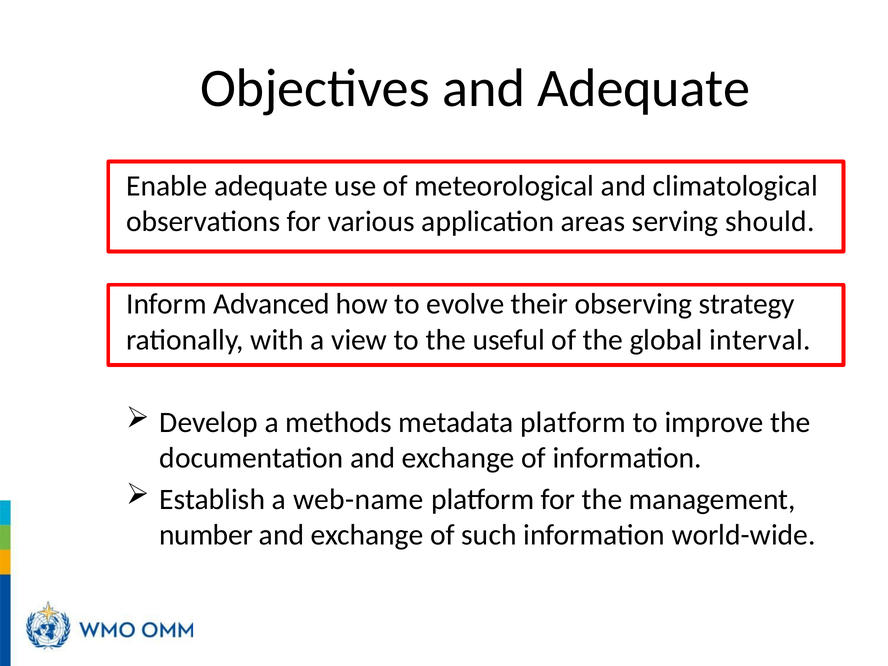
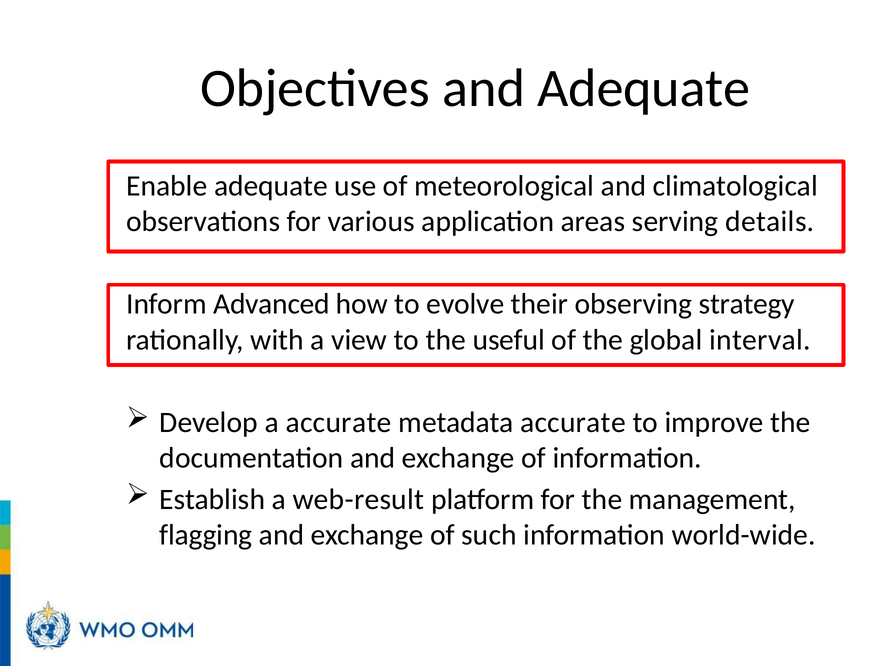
should: should -> details (770, 221)
a methods: methods -> accurate (338, 423)
metadata platform: platform -> accurate (573, 423)
web-name: web-name -> web-result (358, 500)
number: number -> flagging (206, 535)
